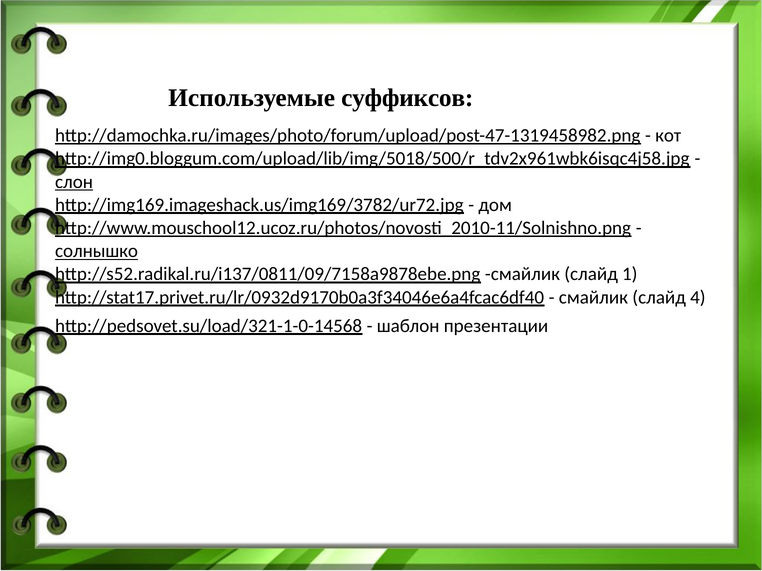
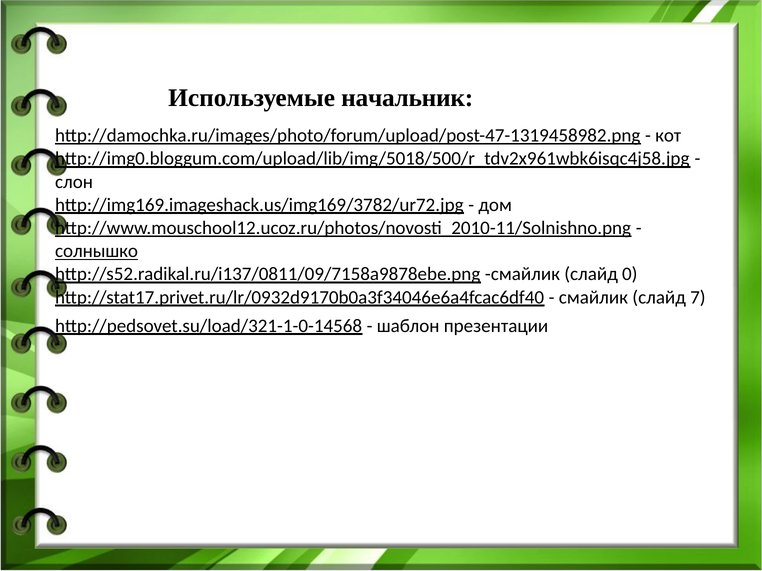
суффиксов: суффиксов -> начальник (407, 98)
слон underline: present -> none (74, 182)
1: 1 -> 0 (630, 274)
4: 4 -> 7 (698, 298)
